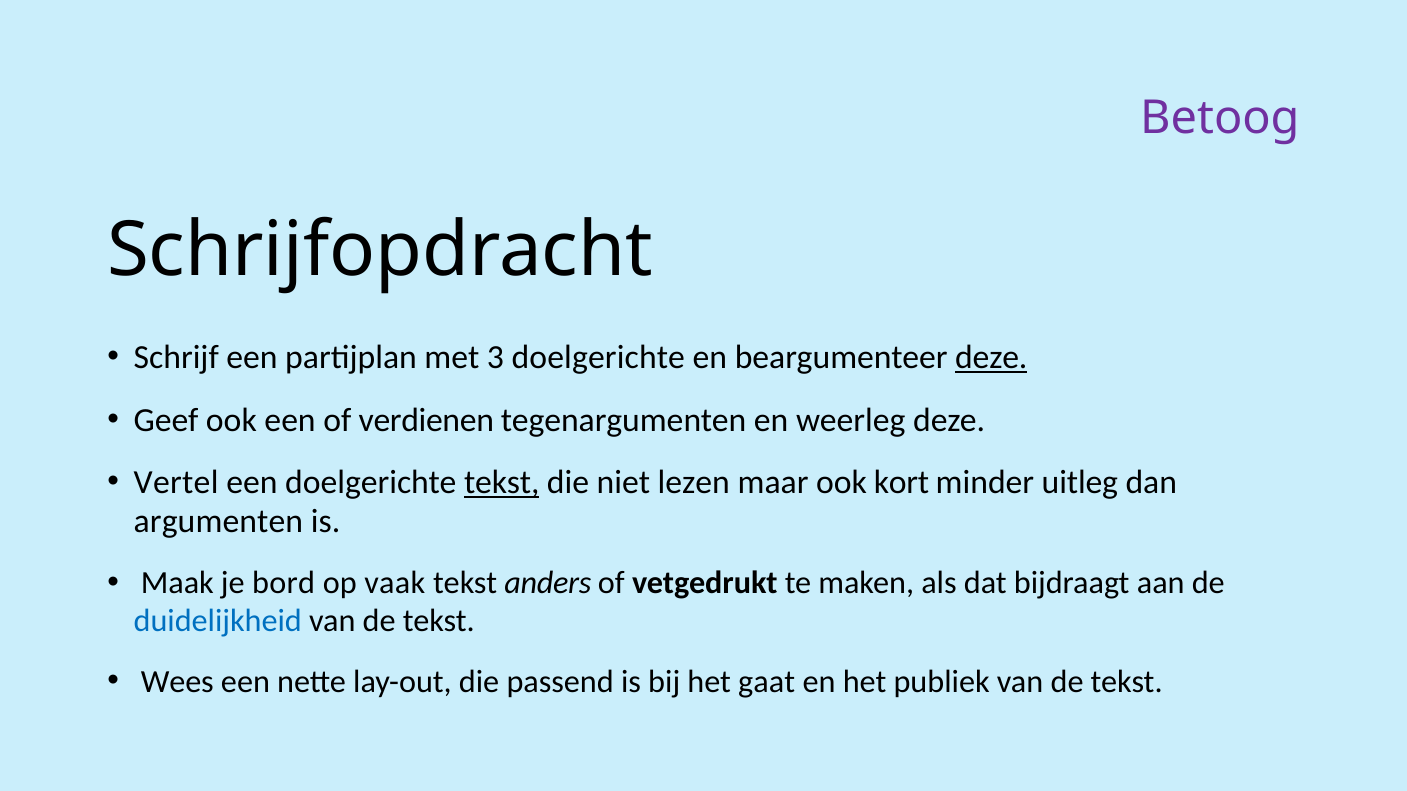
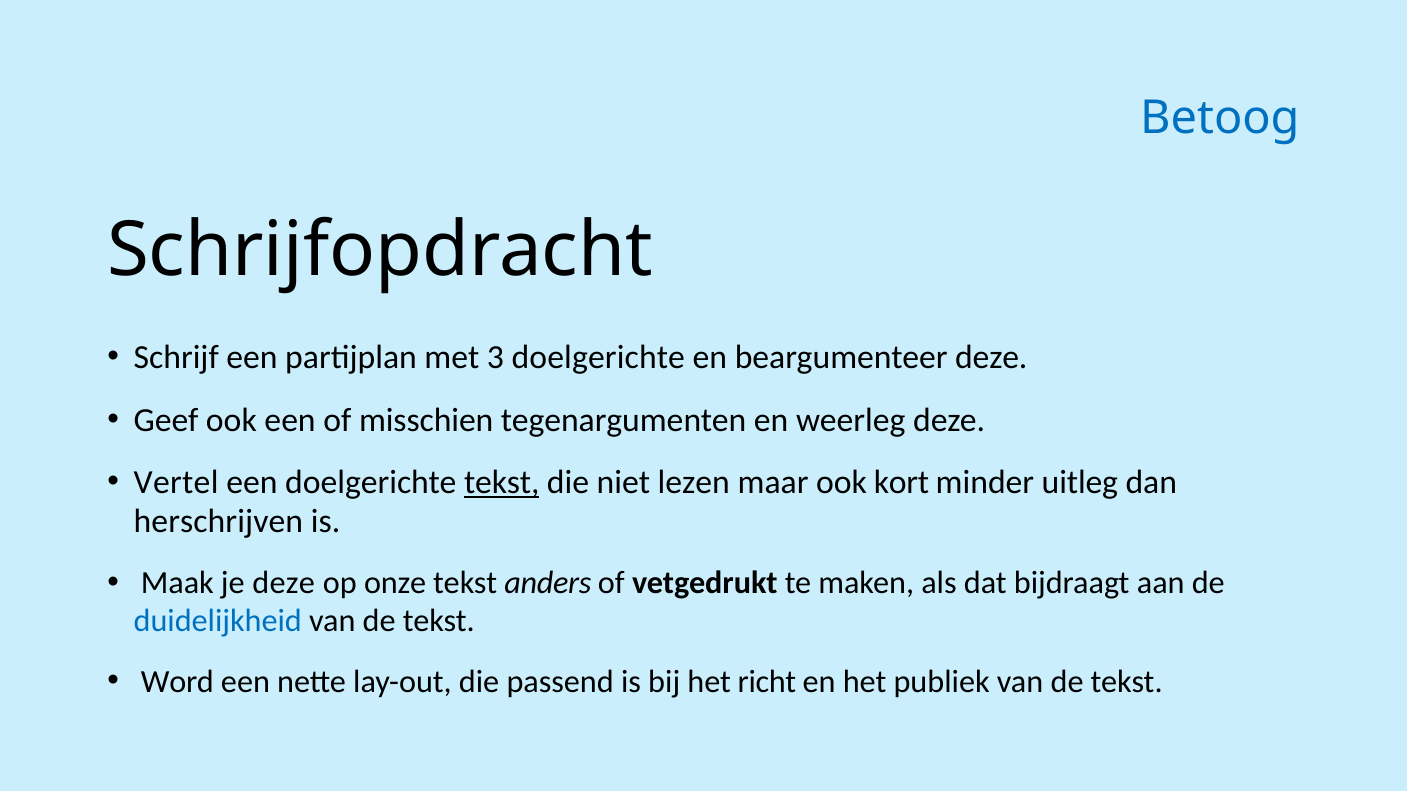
Betoog colour: purple -> blue (1220, 118)
deze underline: present -> none (991, 358)
verdienen: verdienen -> misschien (426, 421)
argumenten: argumenten -> herschrijven (218, 522)
je bord: bord -> deze (284, 584)
vaak: vaak -> onze (395, 584)
Wees: Wees -> Word (177, 682)
gaat: gaat -> richt (767, 682)
